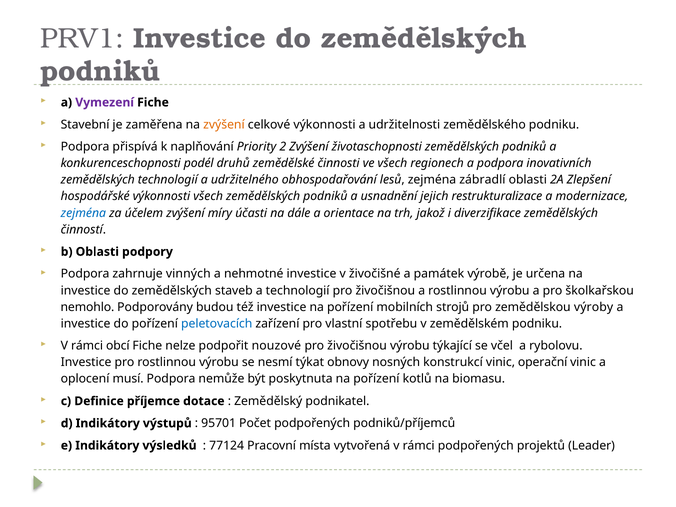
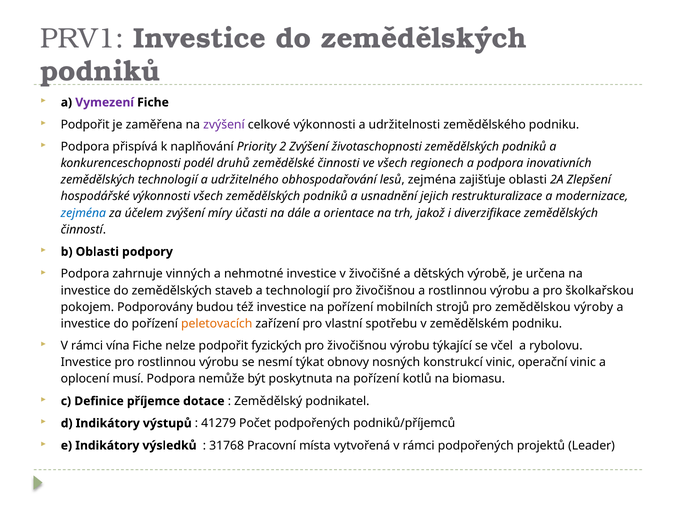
Stavební: Stavební -> Podpořit (85, 125)
zvýšení colour: orange -> purple (224, 125)
zábradlí: zábradlí -> zajišťuje (482, 180)
památek: památek -> dětských (439, 274)
nemohlo: nemohlo -> pokojem (87, 307)
peletovacích colour: blue -> orange (217, 324)
obcí: obcí -> vína (118, 346)
nouzové: nouzové -> fyzických (277, 346)
95701: 95701 -> 41279 (219, 423)
77124: 77124 -> 31768 (227, 446)
